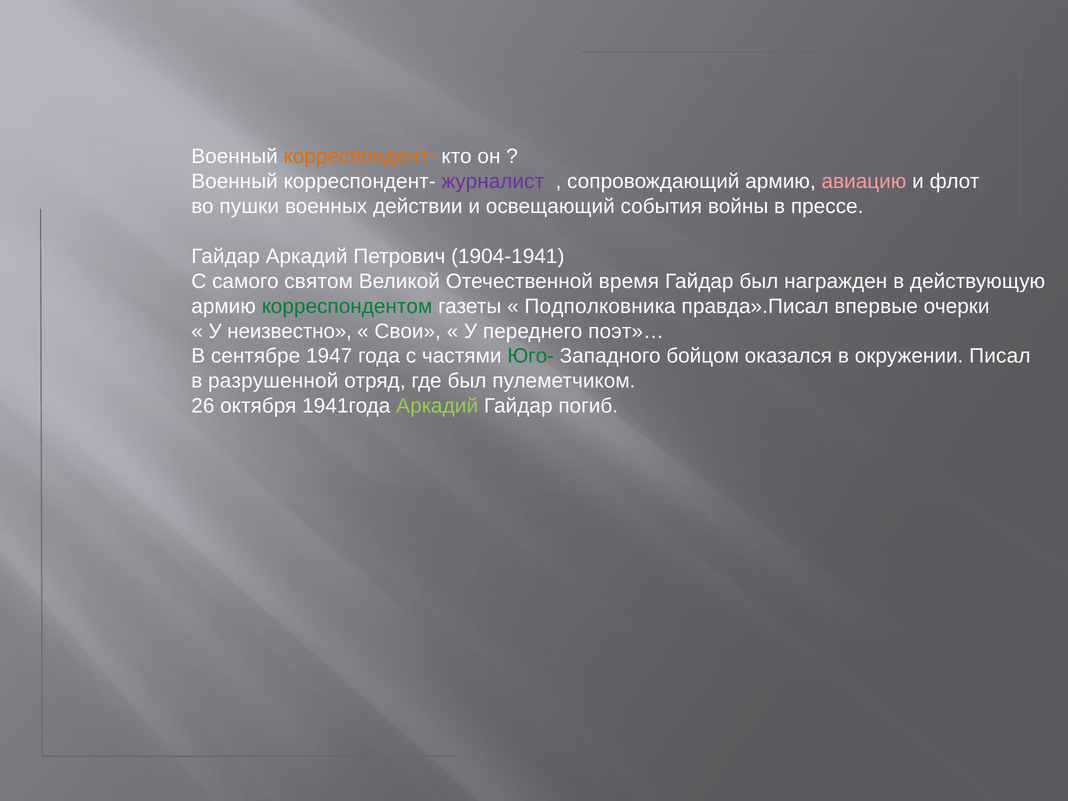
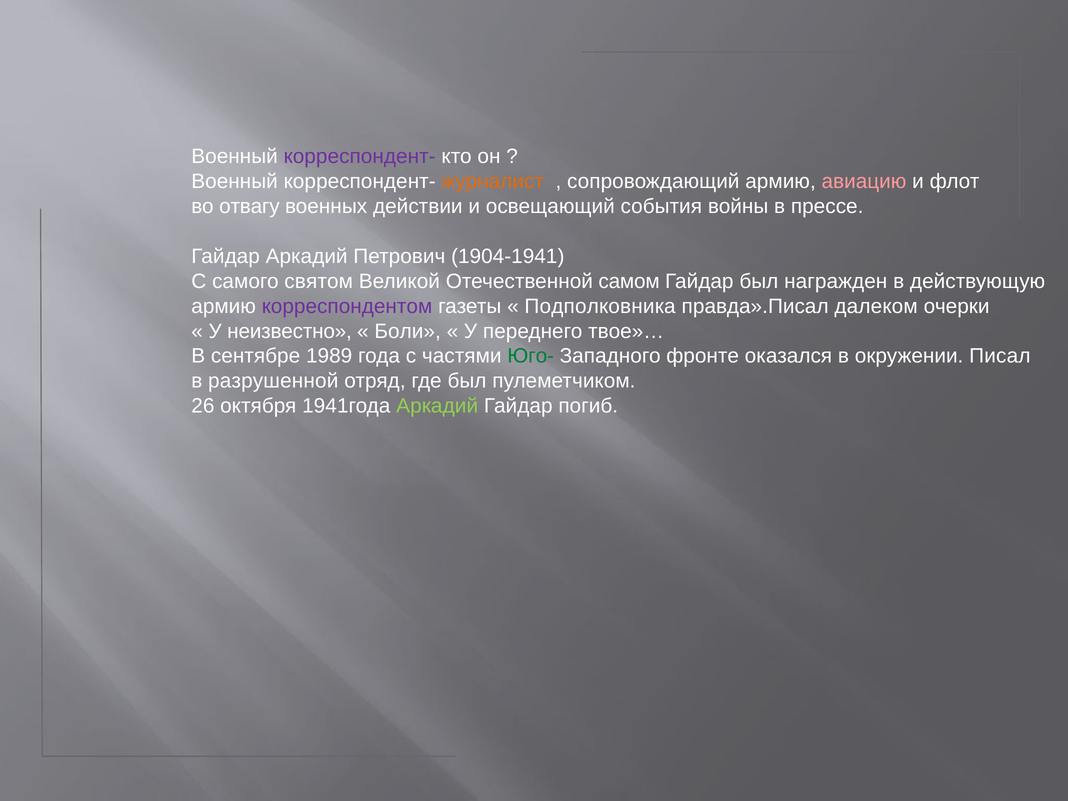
корреспондент- colour: orange -> purple (360, 157)
журналист colour: purple -> orange (493, 182)
пушки: пушки -> отвагу (249, 206)
время: время -> самом (629, 281)
корреспондентом colour: green -> purple (347, 306)
впервые: впервые -> далеком (876, 306)
Свои: Свои -> Боли (408, 331)
поэт»…: поэт»… -> твое»… (626, 331)
1947: 1947 -> 1989 (329, 356)
бойцом: бойцом -> фронте (703, 356)
